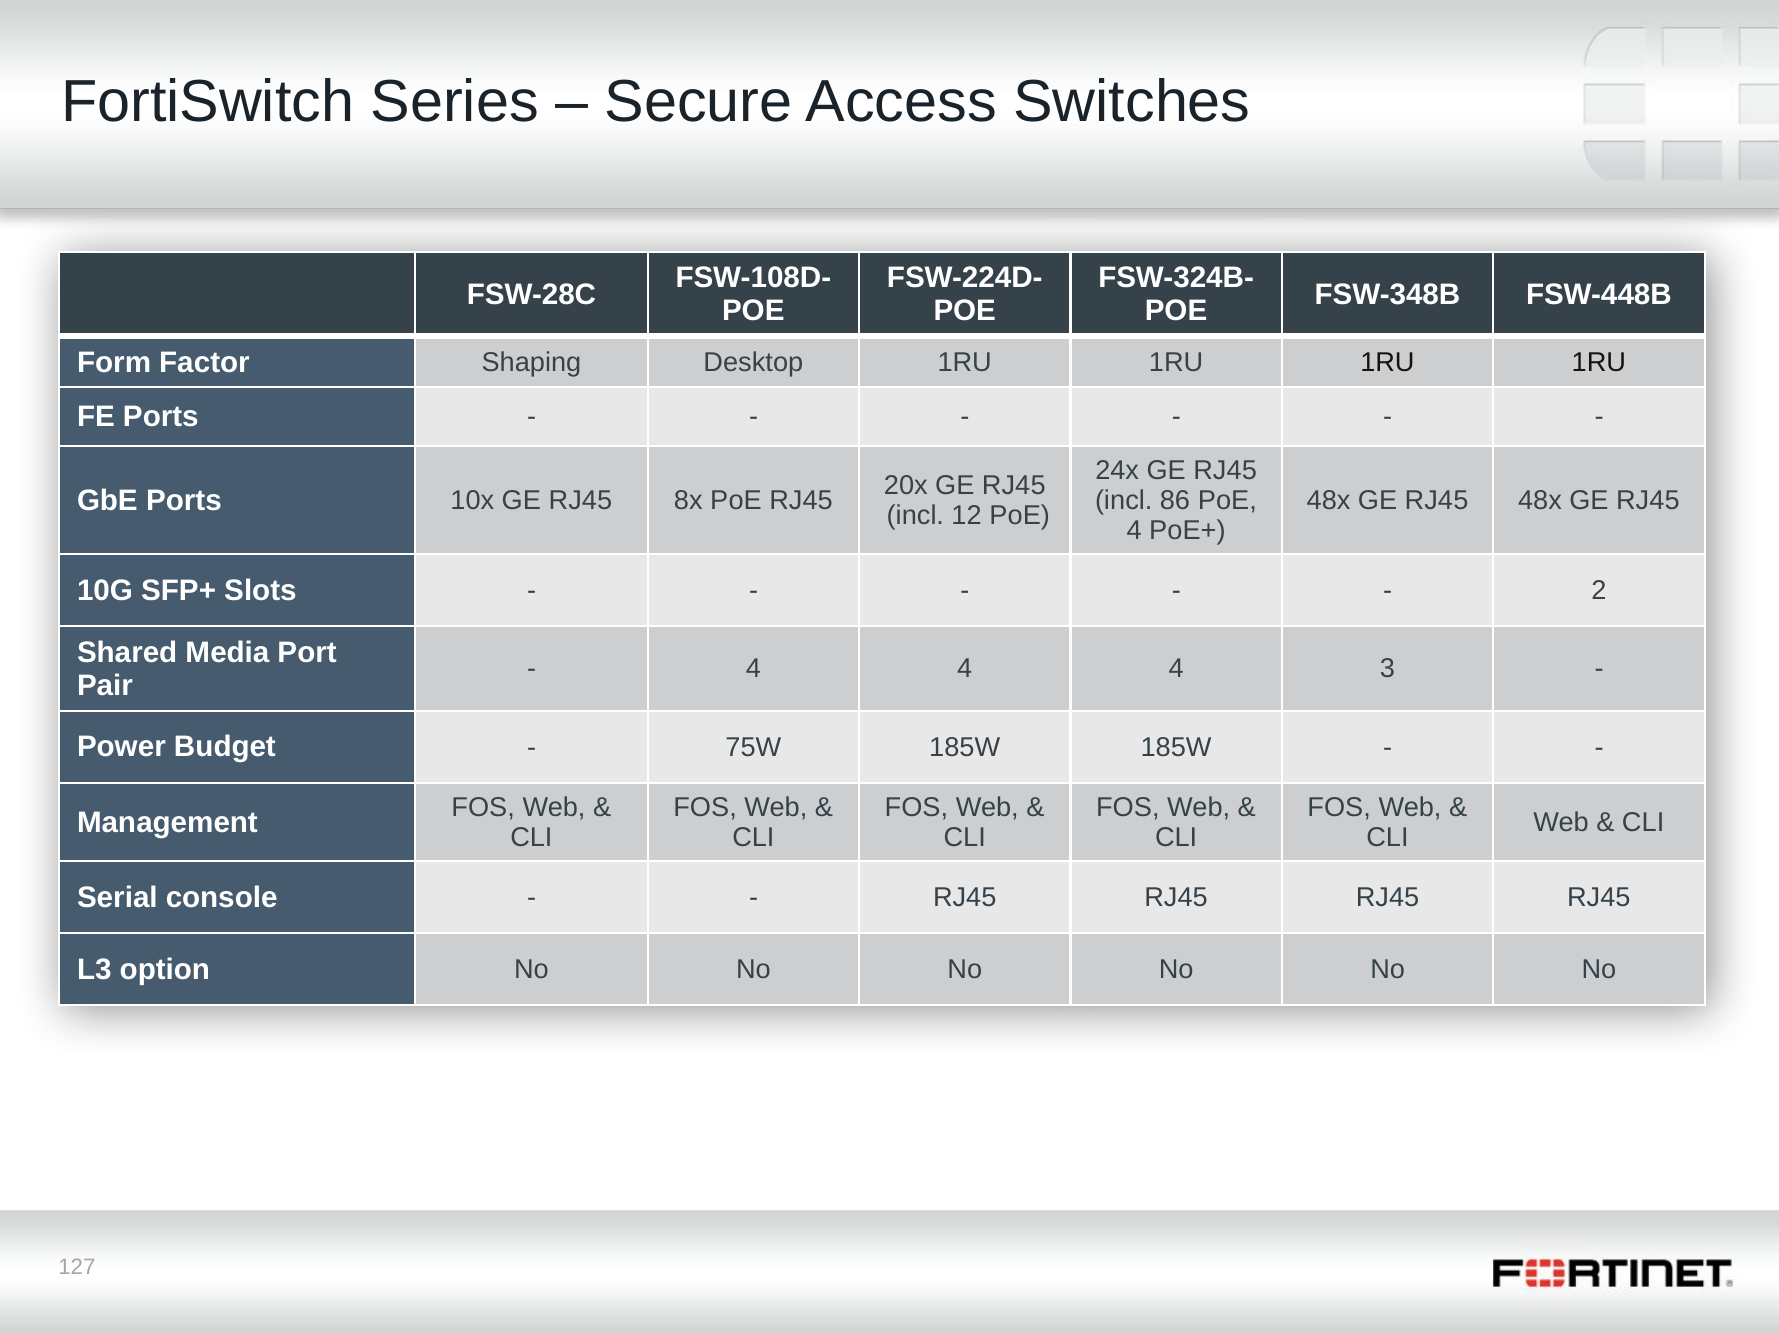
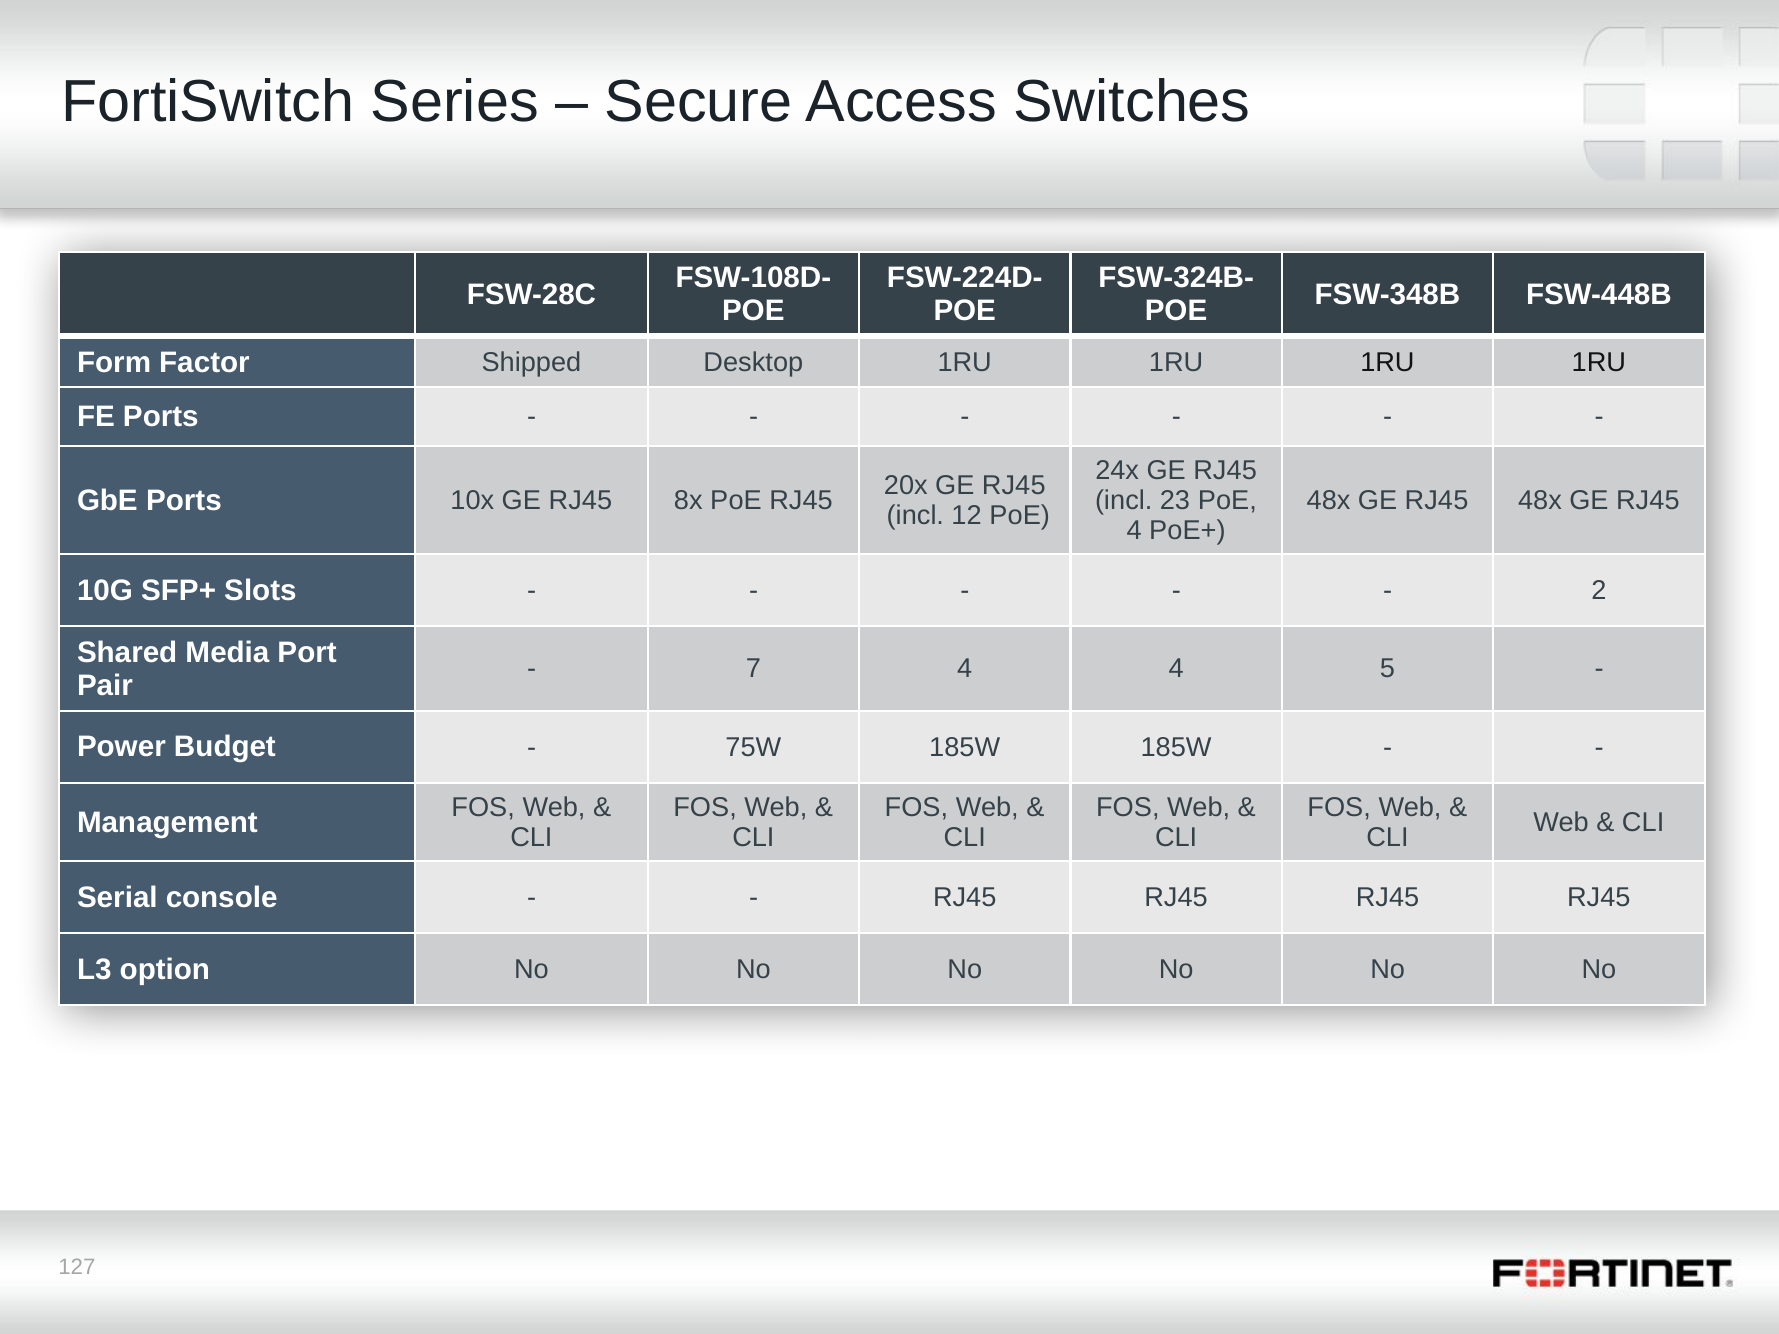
Shaping: Shaping -> Shipped (531, 362)
86: 86 -> 23 (1175, 500)
4: 4 -> 7 (753, 669)
3: 3 -> 5 (1388, 669)
